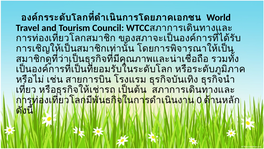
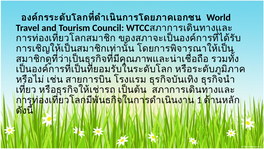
0: 0 -> 1 (199, 100)
